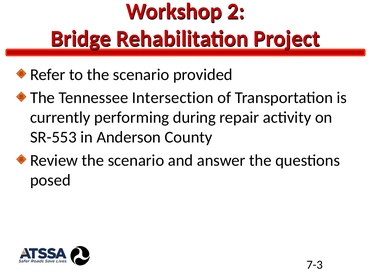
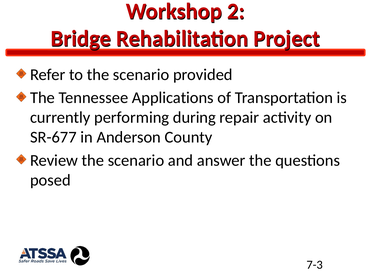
Intersection: Intersection -> Applications (173, 98)
SR-553: SR-553 -> SR-677 (53, 137)
